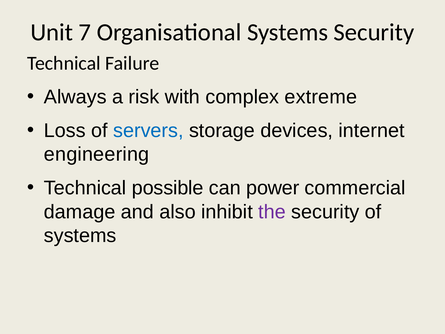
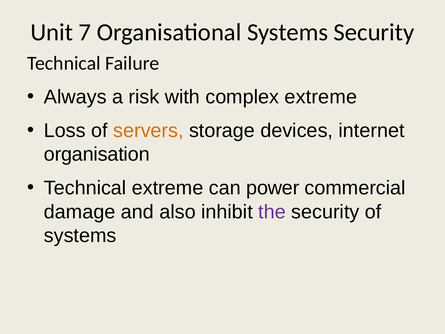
servers colour: blue -> orange (148, 131)
engineering: engineering -> organisation (97, 154)
Technical possible: possible -> extreme (168, 188)
